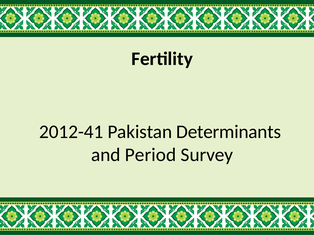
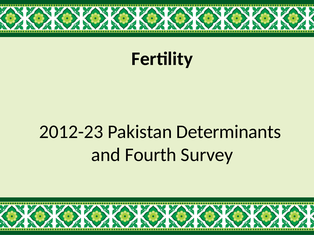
2012-41: 2012-41 -> 2012-23 (71, 132)
Period: Period -> Fourth (151, 155)
